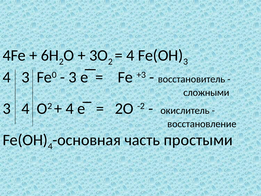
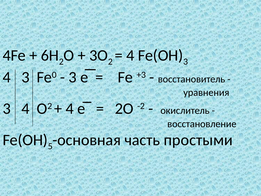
сложными: сложными -> уравнения (206, 92)
4: 4 -> 5 (50, 146)
